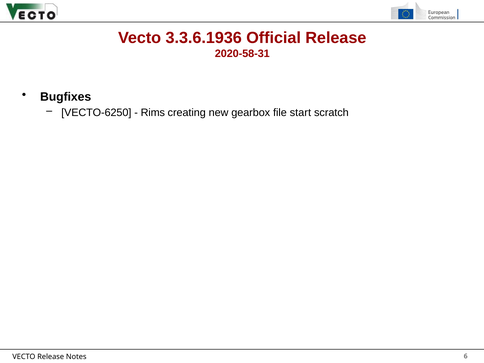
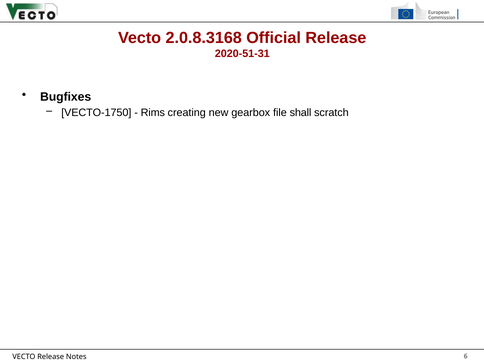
3.3.6.1936: 3.3.6.1936 -> 2.0.8.3168 (204, 38)
2020-58-31: 2020-58-31 -> 2020-51-31 (242, 54)
VECTO-6250: VECTO-6250 -> VECTO-1750 (96, 112)
start: start -> shall (301, 112)
